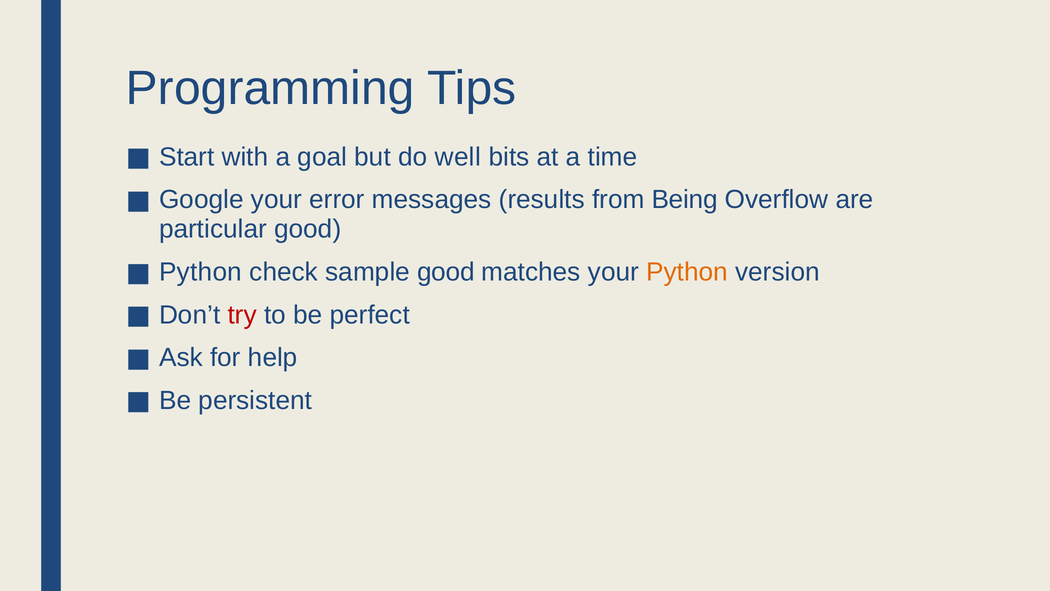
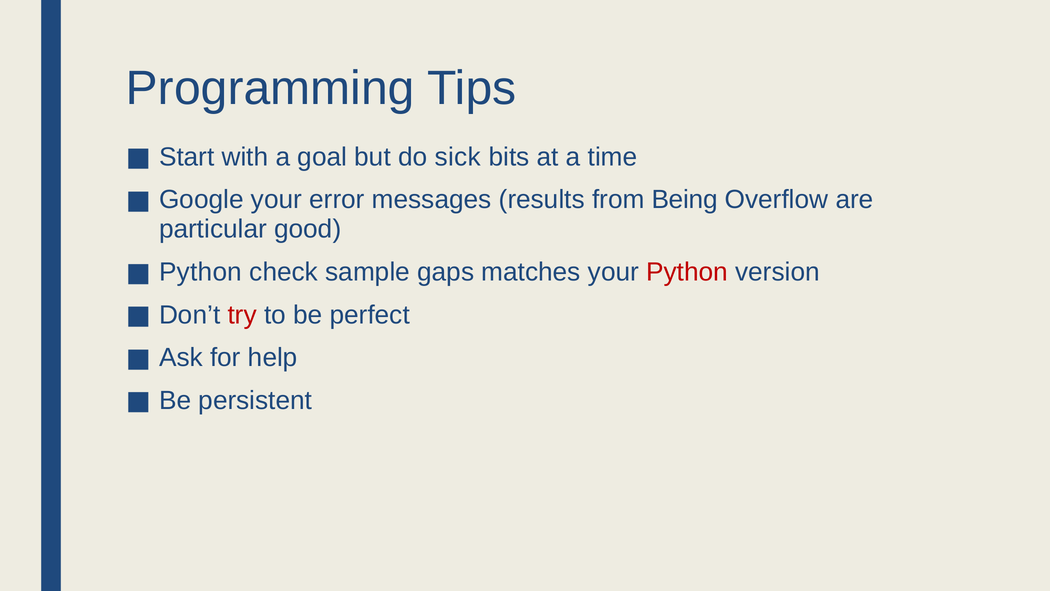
well: well -> sick (458, 157)
sample good: good -> gaps (446, 272)
Python colour: orange -> red (687, 272)
